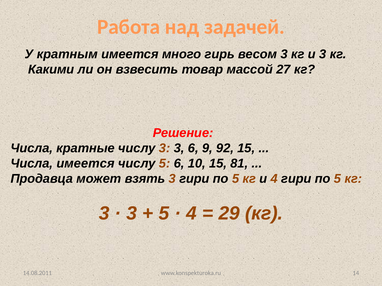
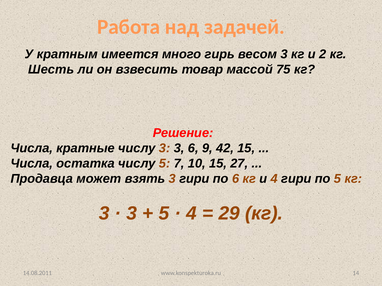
и 3: 3 -> 2 (323, 54)
Какими: Какими -> Шесть (51, 70)
27: 27 -> 75 (283, 70)
92: 92 -> 42 (225, 148)
Числа имеется: имеется -> остатка (86, 164)
5 6: 6 -> 7 (179, 164)
81: 81 -> 27 (239, 164)
3 гири по 5: 5 -> 6 (236, 179)
